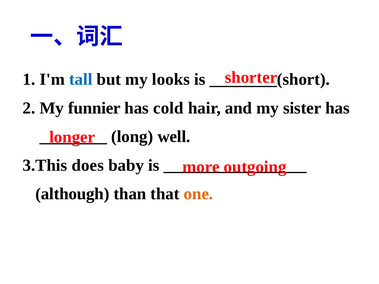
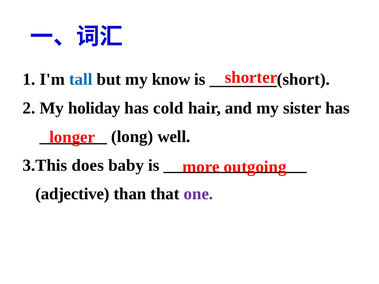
looks: looks -> know (171, 80)
funnier: funnier -> holiday (94, 108)
although: although -> adjective (72, 194)
one colour: orange -> purple (198, 194)
